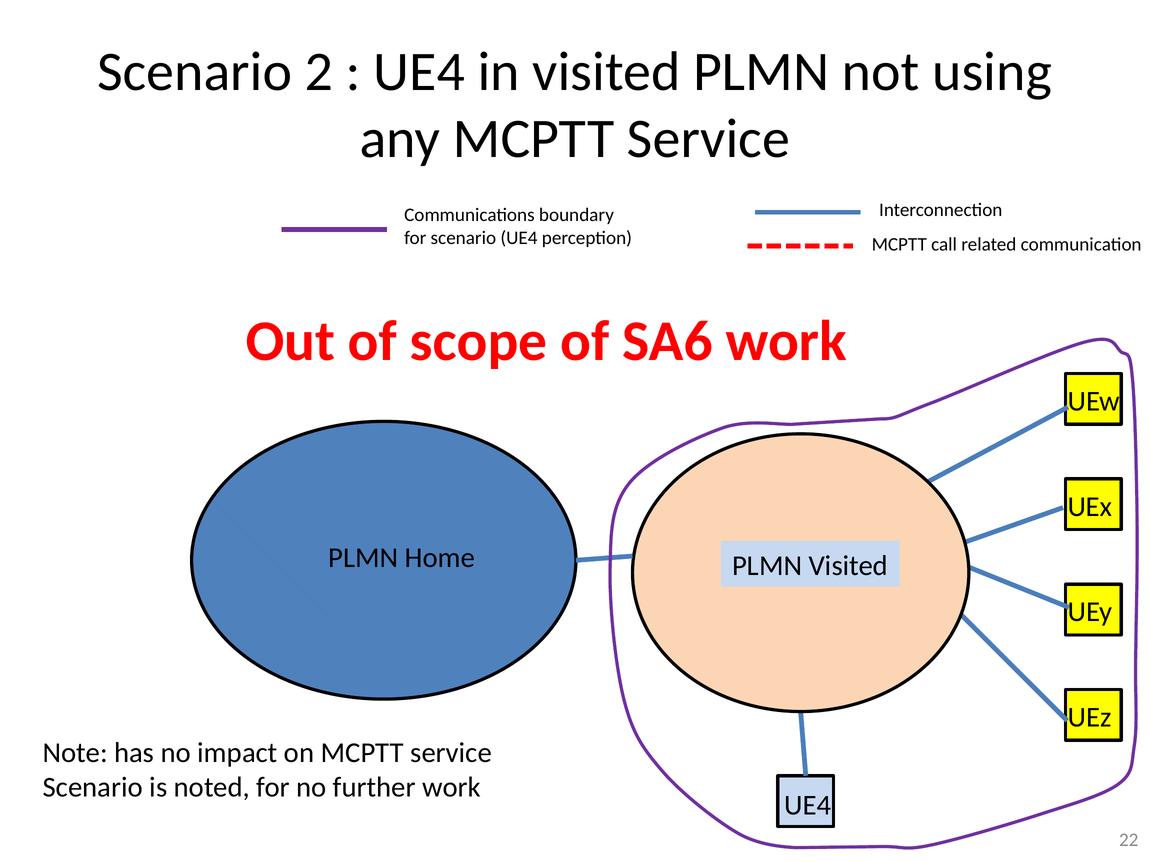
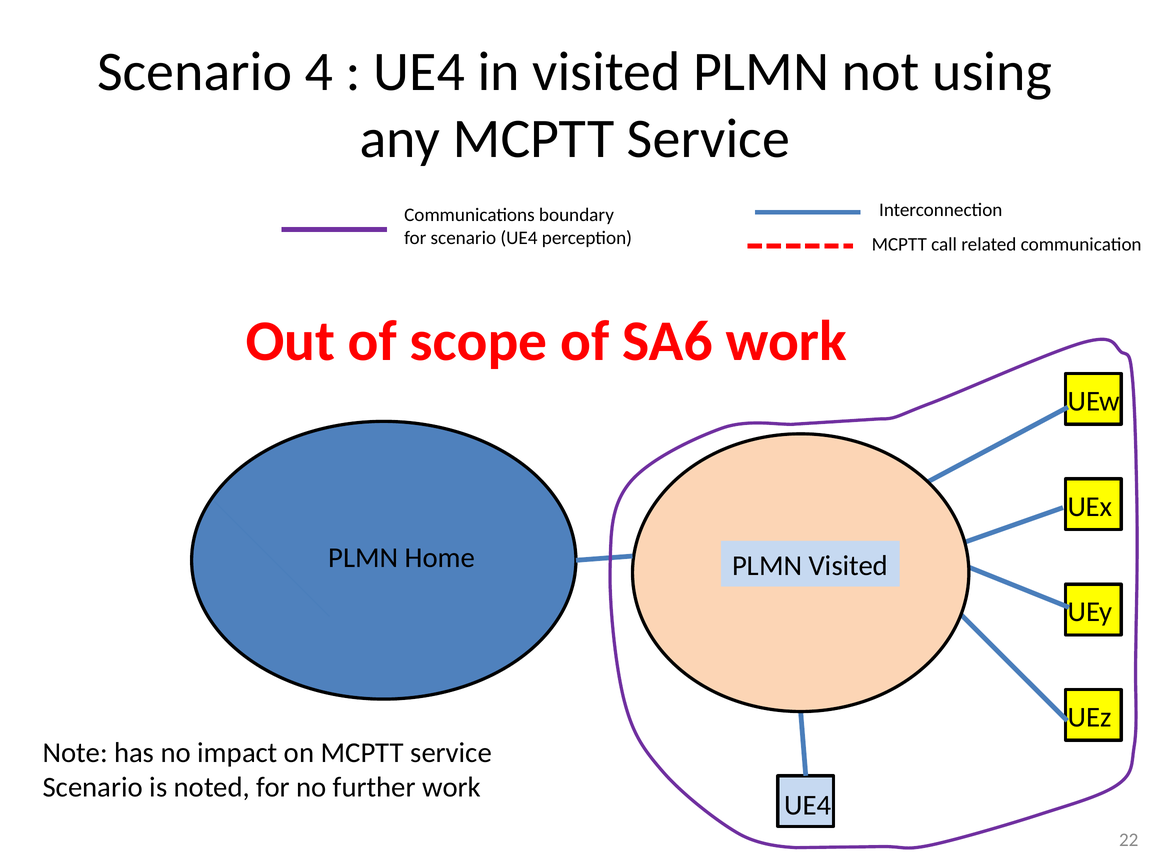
2: 2 -> 4 (319, 72)
